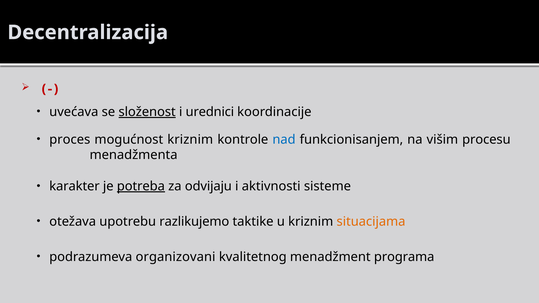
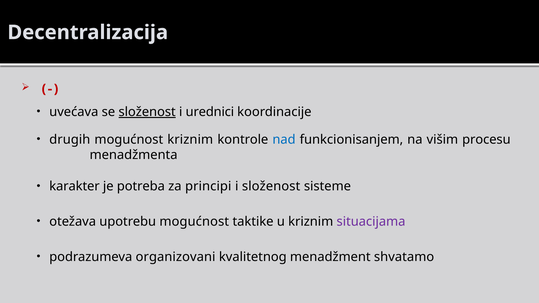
proces: proces -> drugih (70, 140)
potreba underline: present -> none (141, 186)
odvijaju: odvijaju -> principi (208, 186)
i aktivnosti: aktivnosti -> složenost (271, 186)
upotrebu razlikujemo: razlikujemo -> mogućnost (194, 222)
situacijama colour: orange -> purple (371, 222)
programa: programa -> shvatamo (404, 257)
